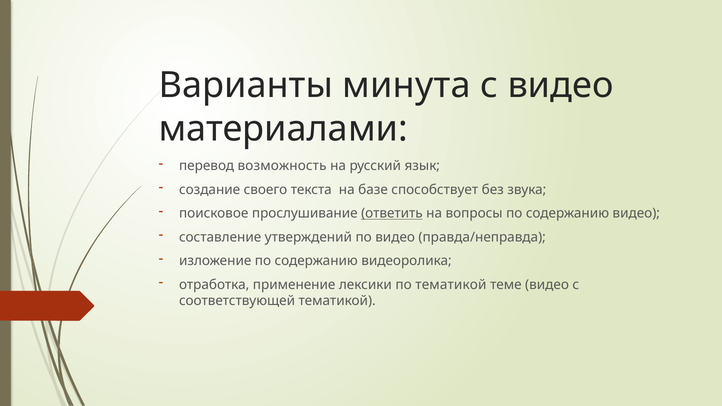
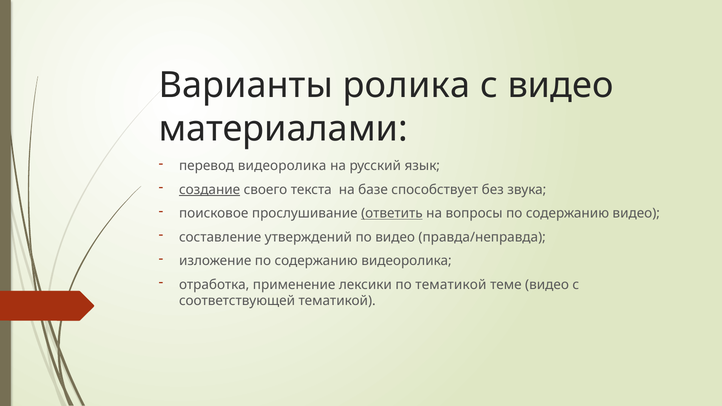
минута: минута -> ролика (407, 85)
перевод возможность: возможность -> видеоролика (282, 166)
создание underline: none -> present (210, 190)
